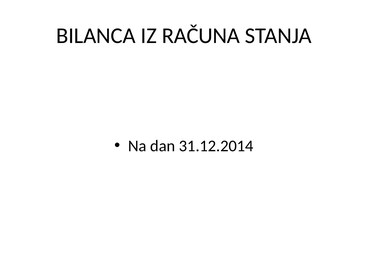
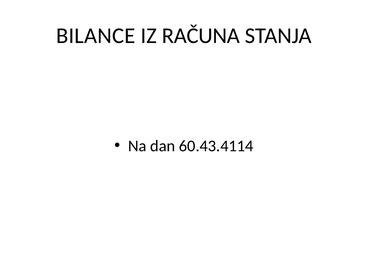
BILANCA: BILANCA -> BILANCE (96, 36)
31.12.2014: 31.12.2014 -> 60.43.4114 (216, 146)
